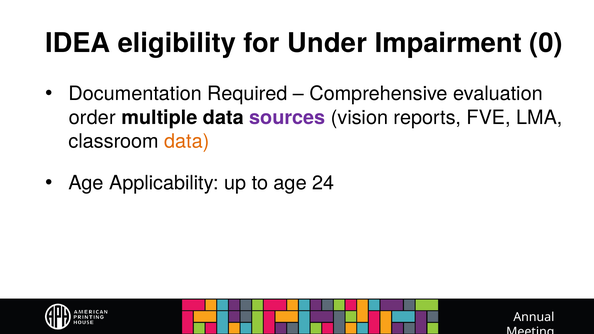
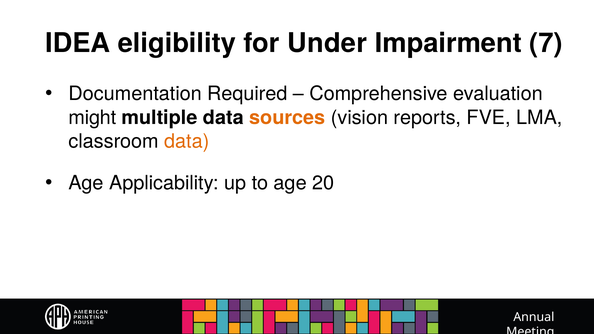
0: 0 -> 7 (546, 43)
order: order -> might (92, 118)
sources colour: purple -> orange (287, 118)
24: 24 -> 20 (323, 183)
